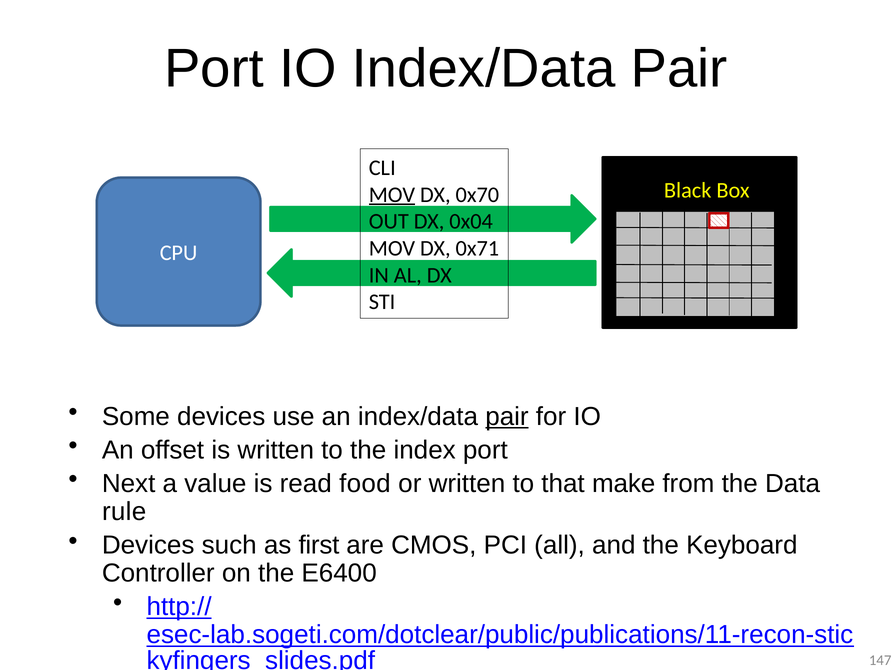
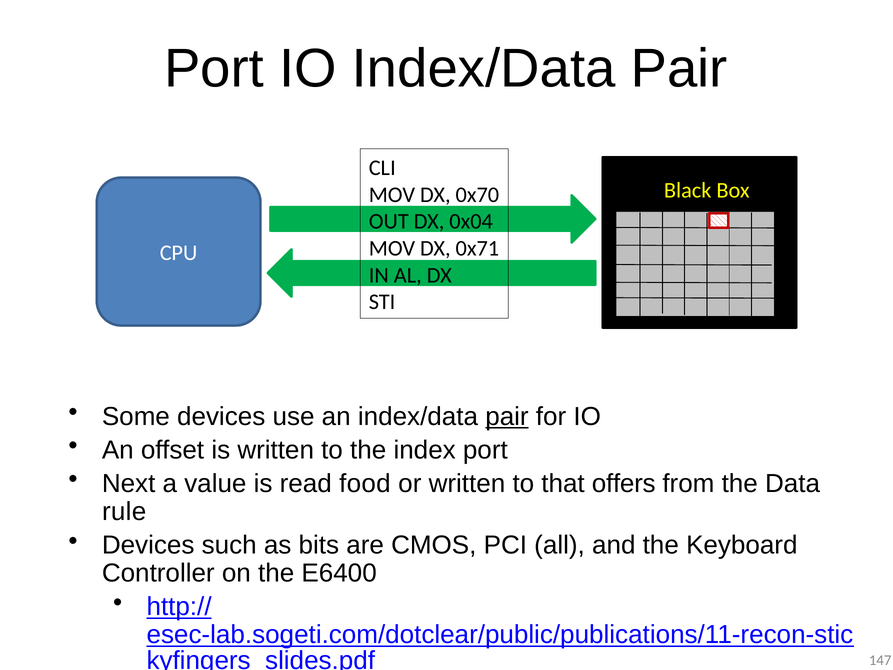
MOV underline: present -> none (392, 195)
make: make -> offers (624, 483)
first: first -> bits (319, 545)
